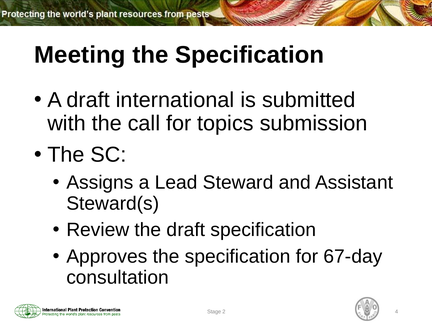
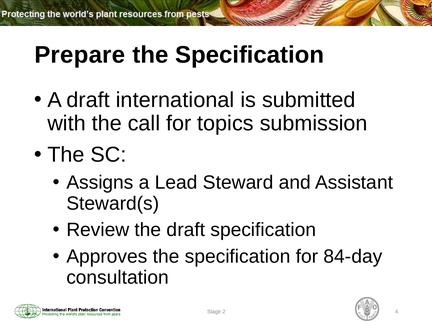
Meeting: Meeting -> Prepare (80, 55)
67-day: 67-day -> 84-day (353, 257)
